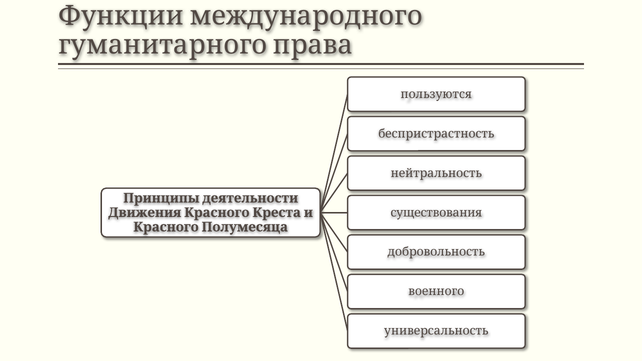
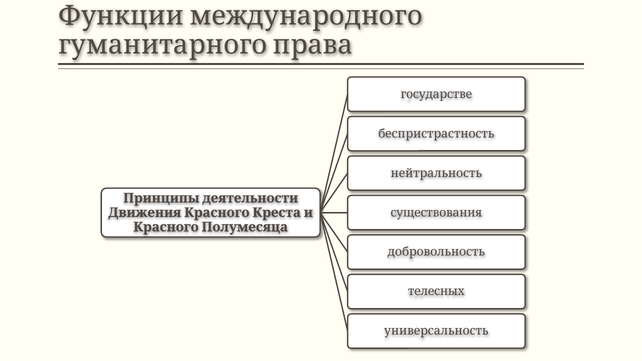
пользуются: пользуются -> государстве (436, 94)
военного: военного -> телесных (436, 292)
